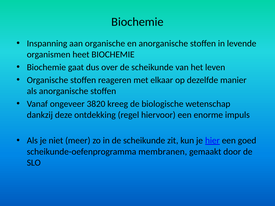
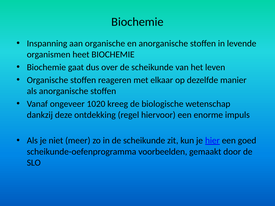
3820: 3820 -> 1020 (96, 104)
membranen: membranen -> voorbeelden (163, 152)
